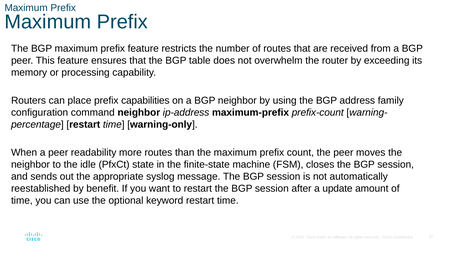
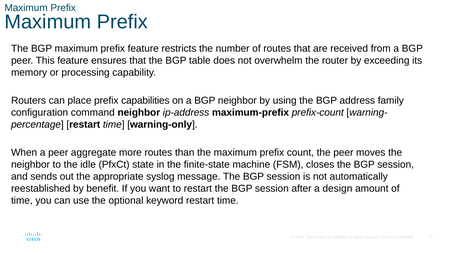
readability: readability -> aggregate (94, 153)
update: update -> design (337, 189)
